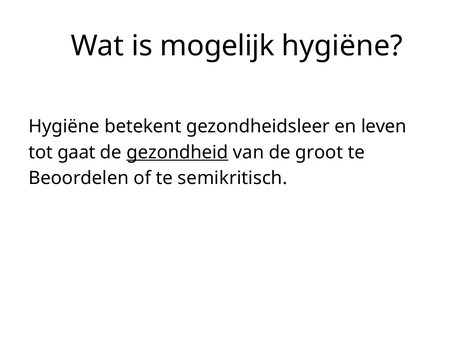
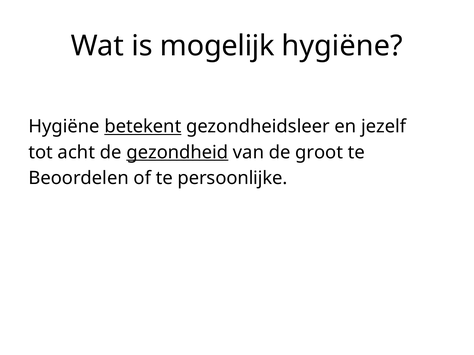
betekent underline: none -> present (143, 127)
leven: leven -> jezelf (384, 127)
gaat: gaat -> acht (76, 152)
semikritisch: semikritisch -> persoonlijke (233, 178)
